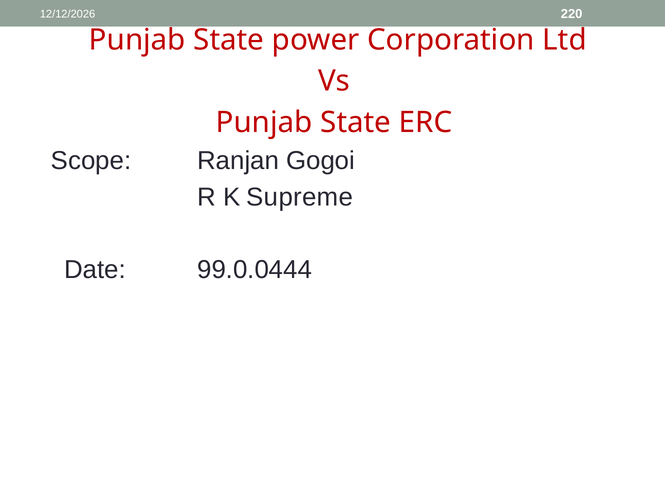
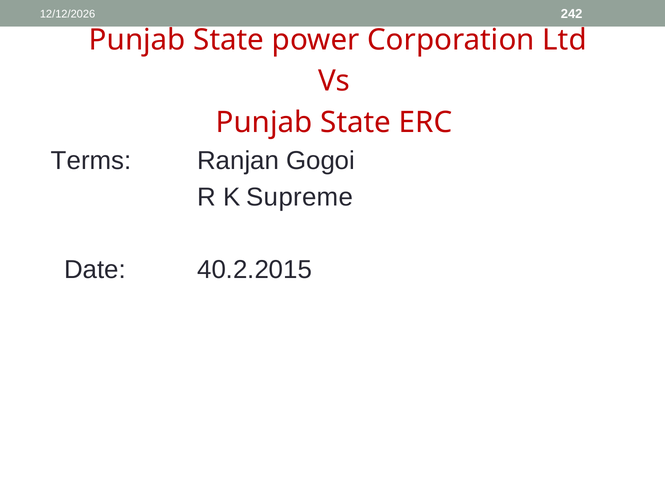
220: 220 -> 242 (572, 14)
Scope: Scope -> Terms (91, 161)
99.0.0444: 99.0.0444 -> 40.2.2015 (255, 269)
